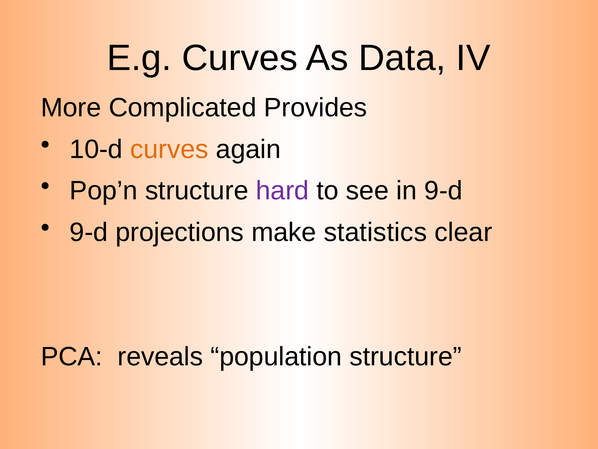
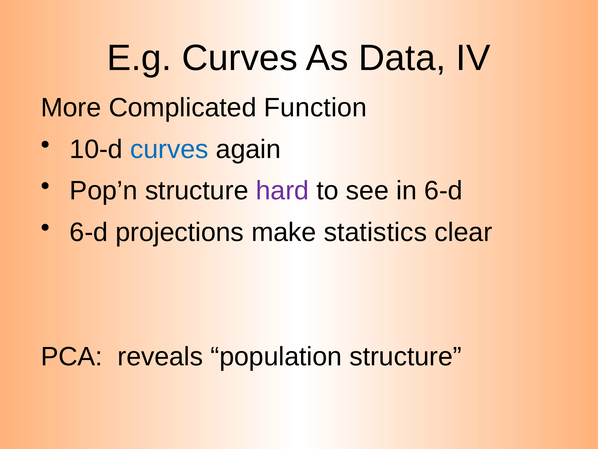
Provides: Provides -> Function (315, 108)
curves colour: orange -> blue (169, 149)
in 9-d: 9-d -> 6-d (443, 191)
9-d: 9-d -> 6-d (89, 232)
